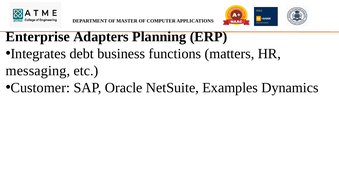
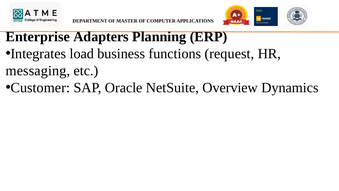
debt: debt -> load (82, 54)
matters: matters -> request (229, 54)
Examples: Examples -> Overview (230, 88)
